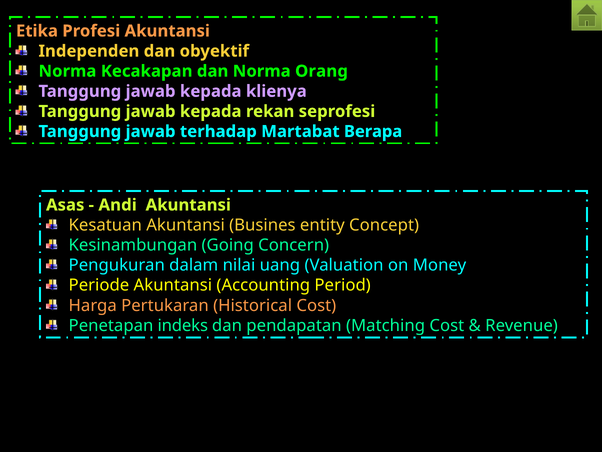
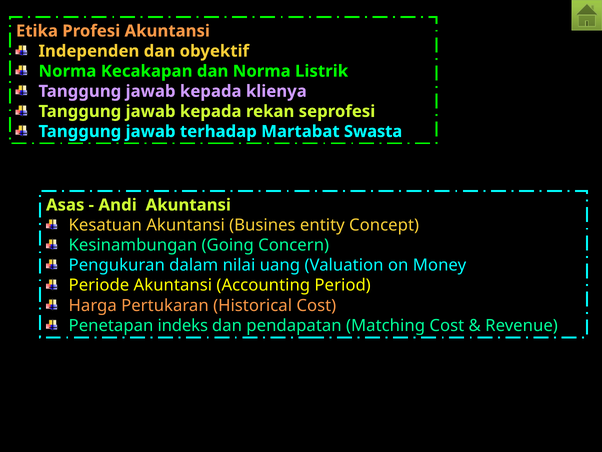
Orang: Orang -> Listrik (322, 71)
Berapa: Berapa -> Swasta (373, 131)
